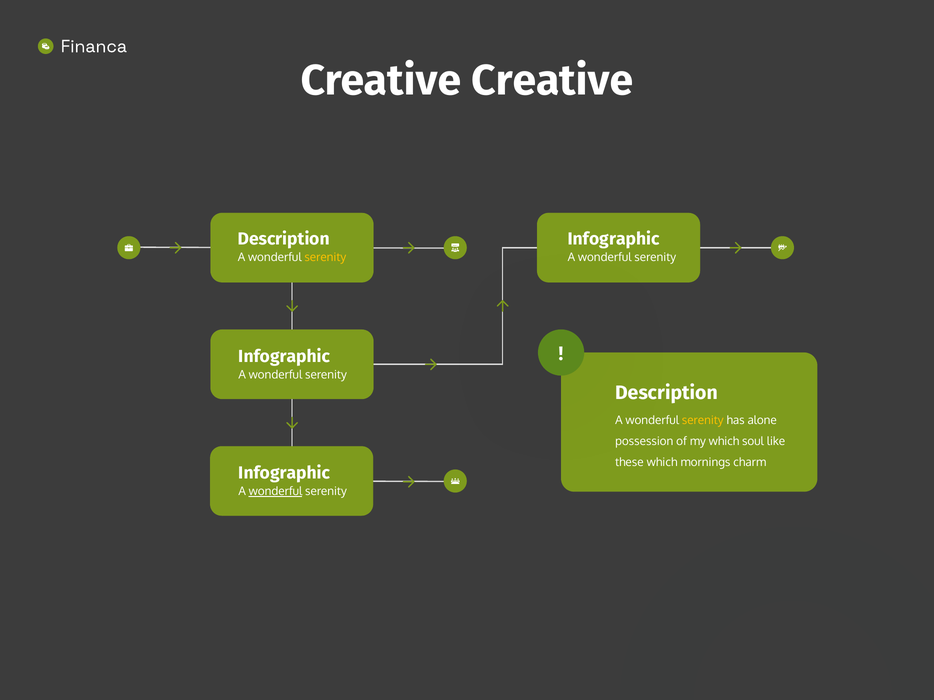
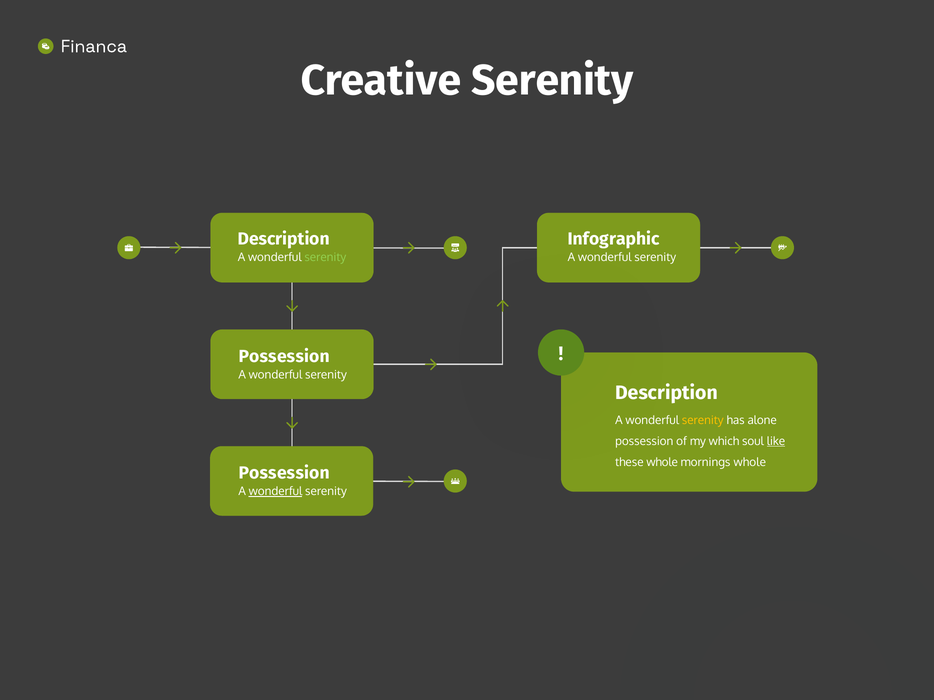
Creative Creative: Creative -> Serenity (552, 81)
serenity colour: yellow -> light green (325, 258)
Infographic: Infographic -> Possession (284, 356)
like underline: none -> present (776, 442)
these which: which -> whole (662, 463)
mornings charm: charm -> whole (750, 463)
Infographic: Infographic -> Possession (284, 473)
